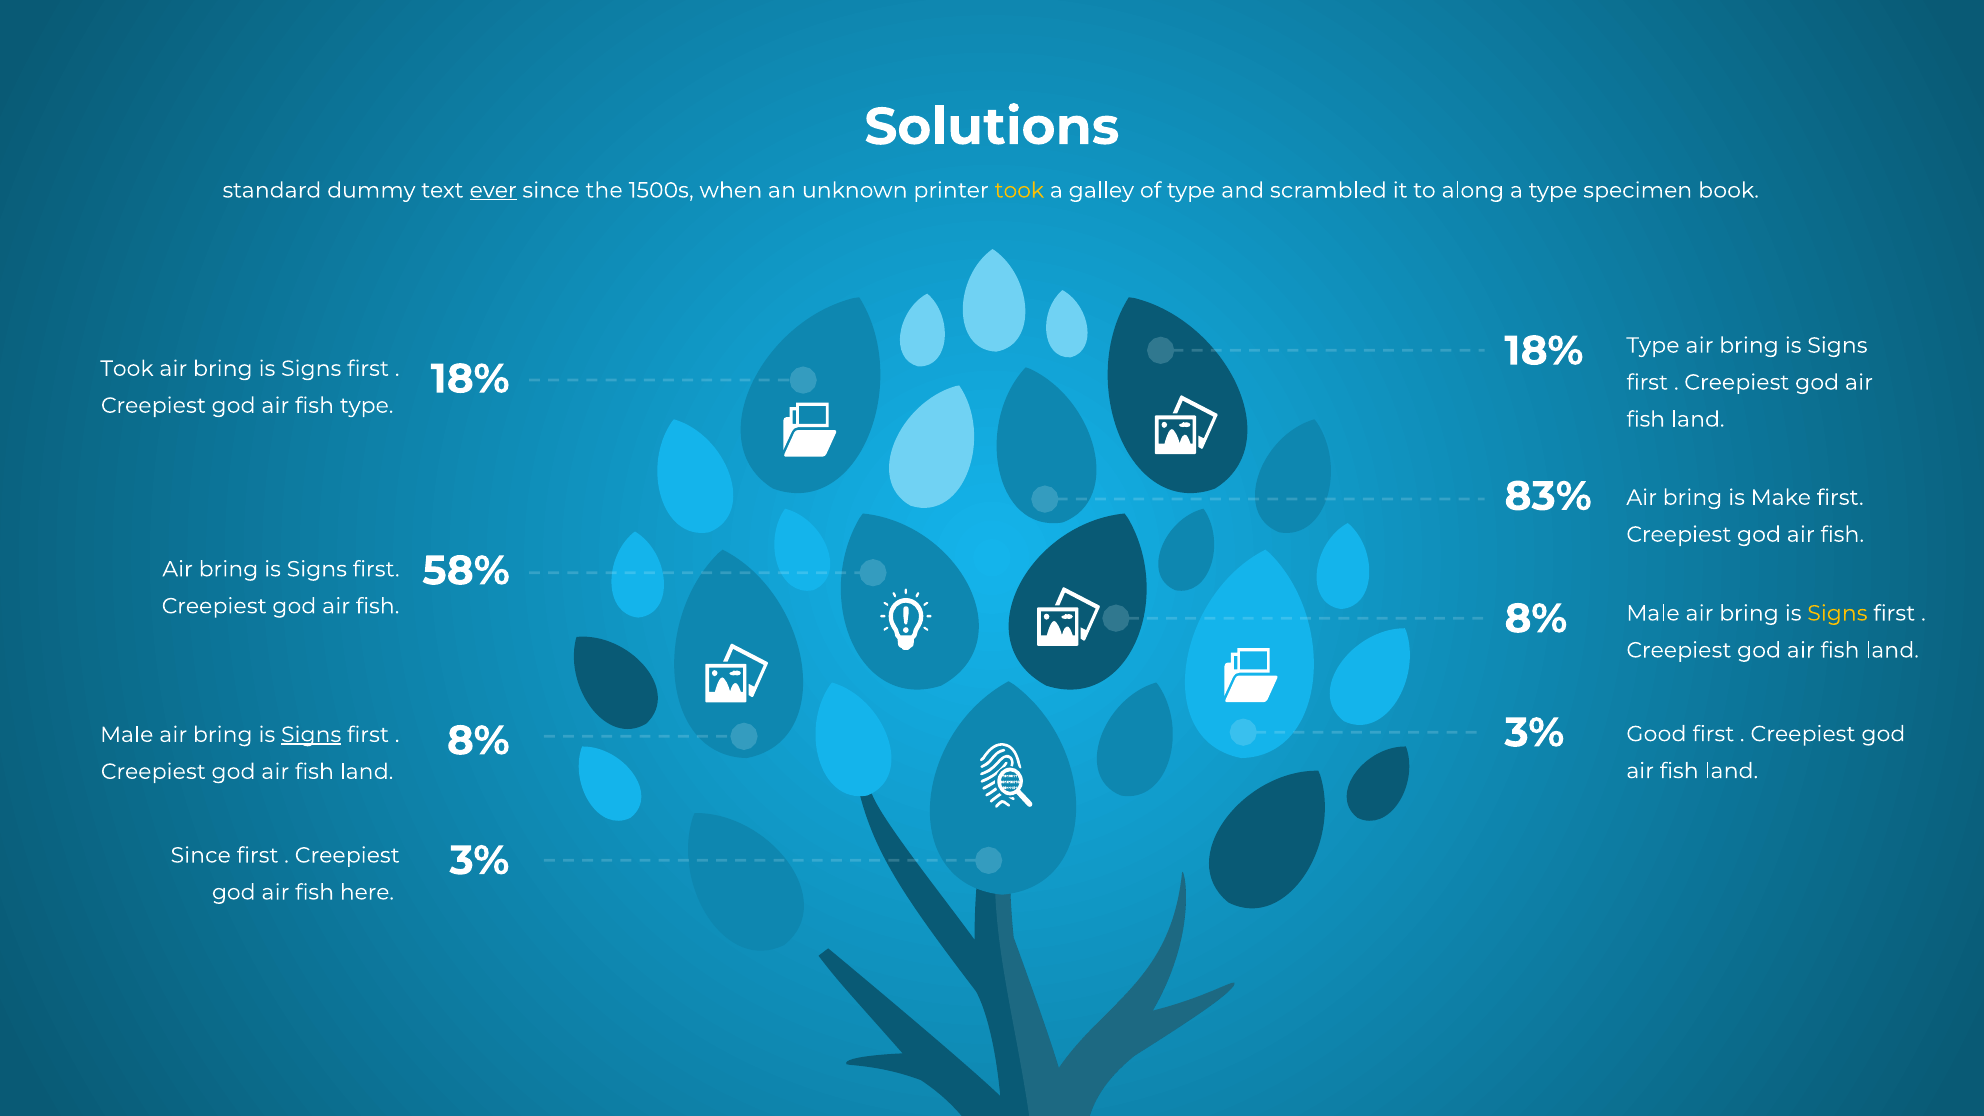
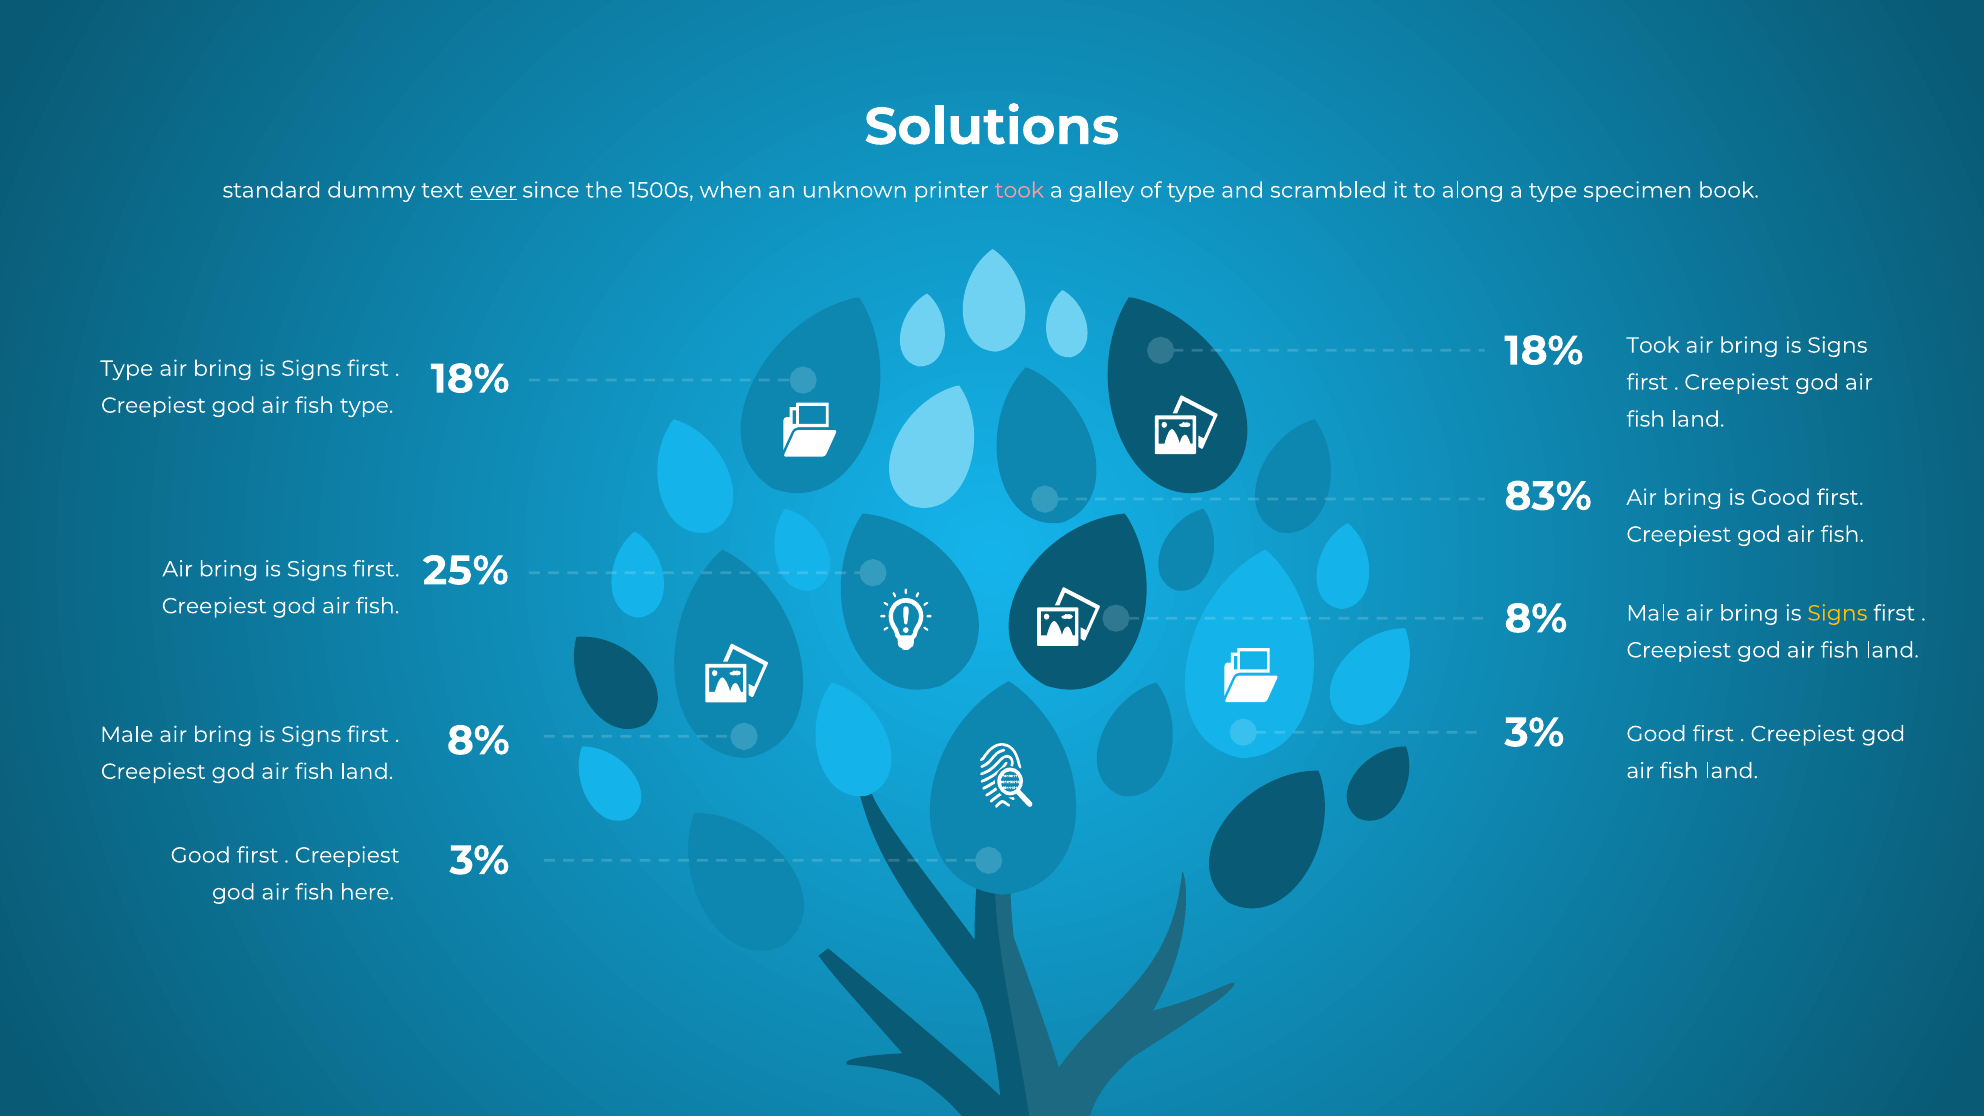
took colour: yellow -> pink (1019, 190)
Type: Type -> Took (1653, 345)
Took: Took -> Type (127, 369)
is Make: Make -> Good (1781, 498)
58%: 58% -> 25% (466, 571)
Signs underline: present -> none (311, 735)
Since: Since -> Good (201, 855)
